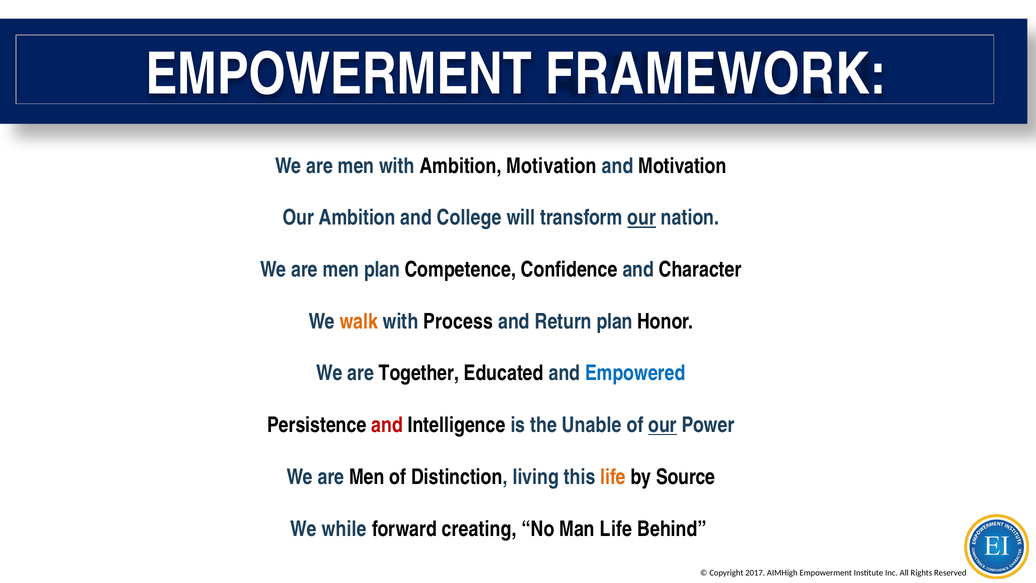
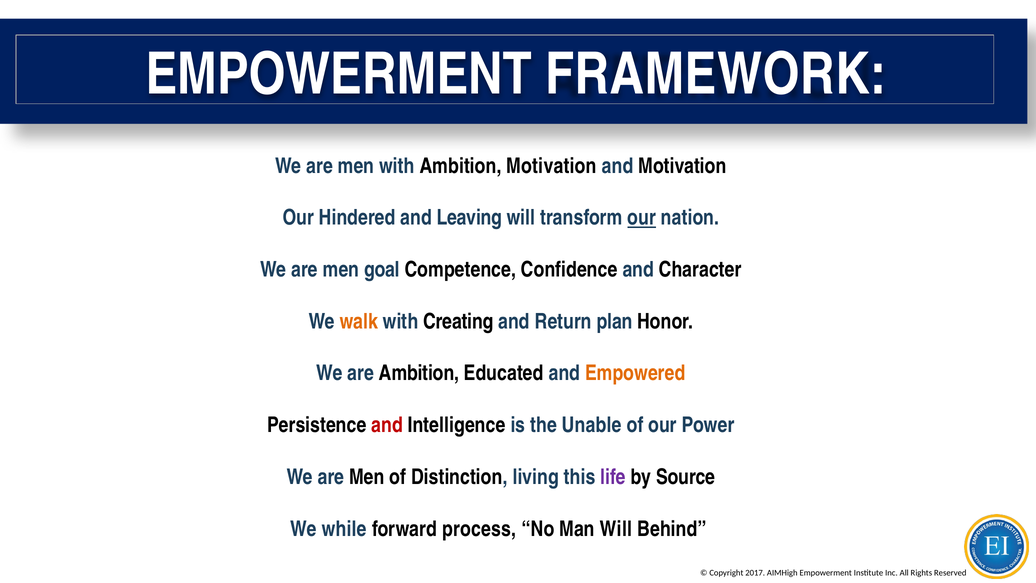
Our Ambition: Ambition -> Hindered (357, 218)
College: College -> Leaving (469, 218)
men plan: plan -> goal (382, 270)
Process: Process -> Creating (458, 321)
are Together: Together -> Ambition (419, 373)
Empowered colour: blue -> orange (635, 373)
our underline: present -> none (663, 425)
life colour: orange -> purple (613, 477)
creating: creating -> process (479, 529)
Man Life: Life -> Will (616, 529)
